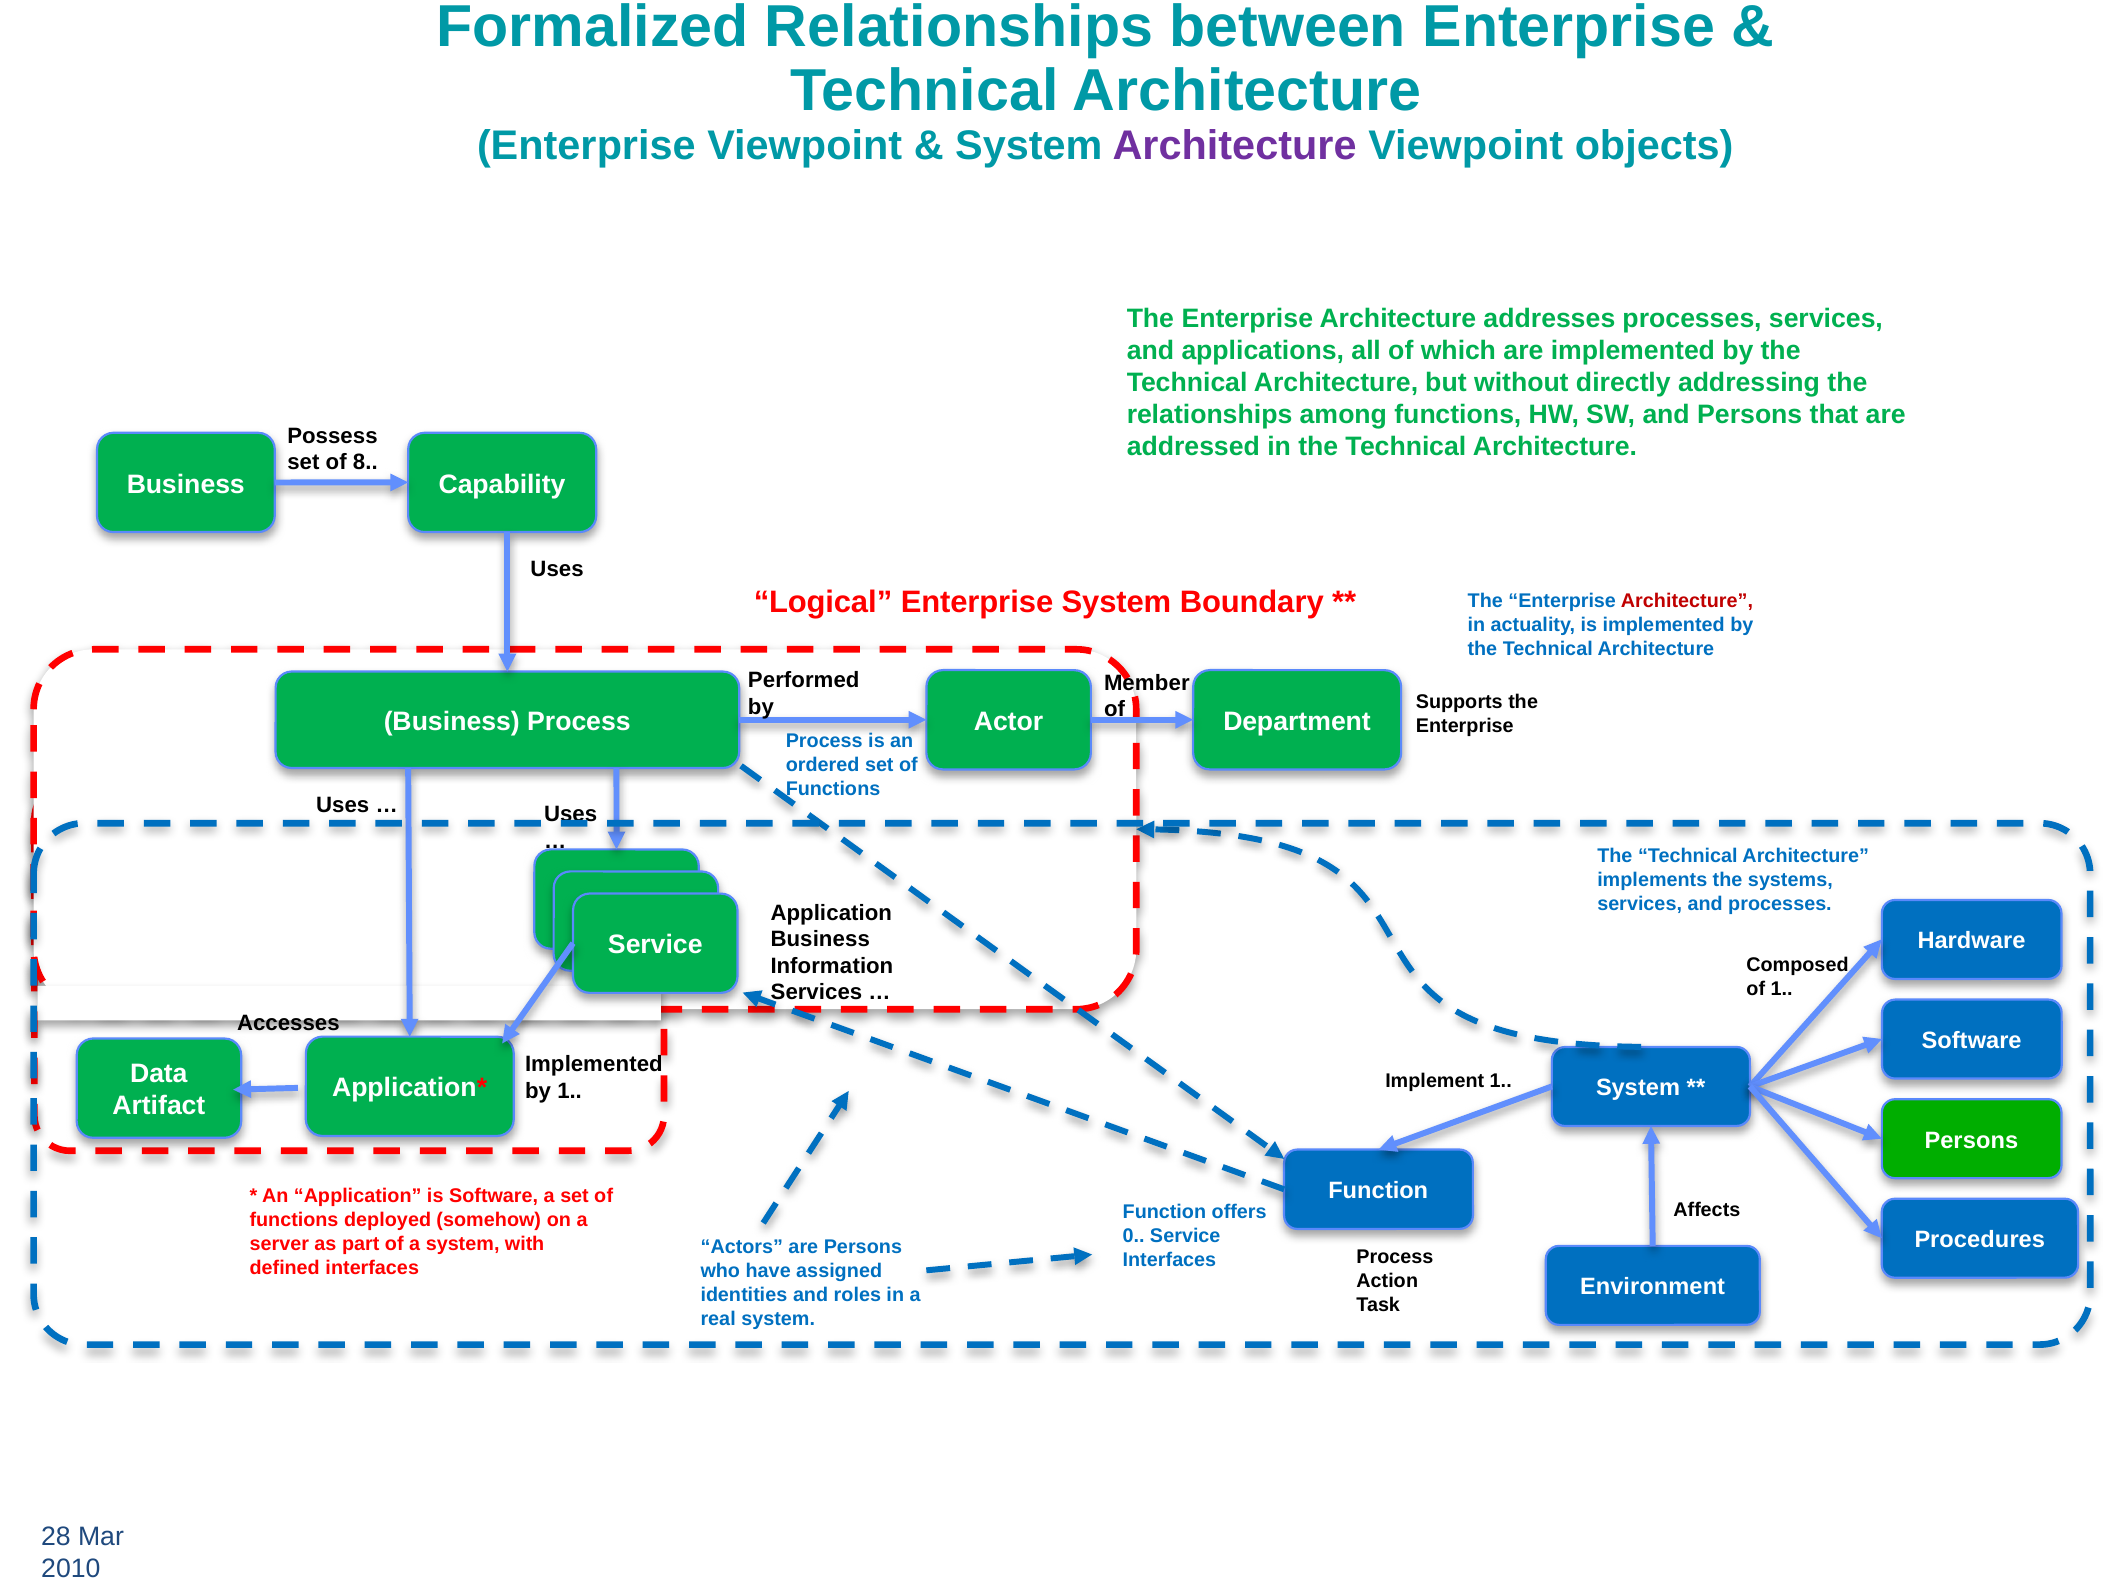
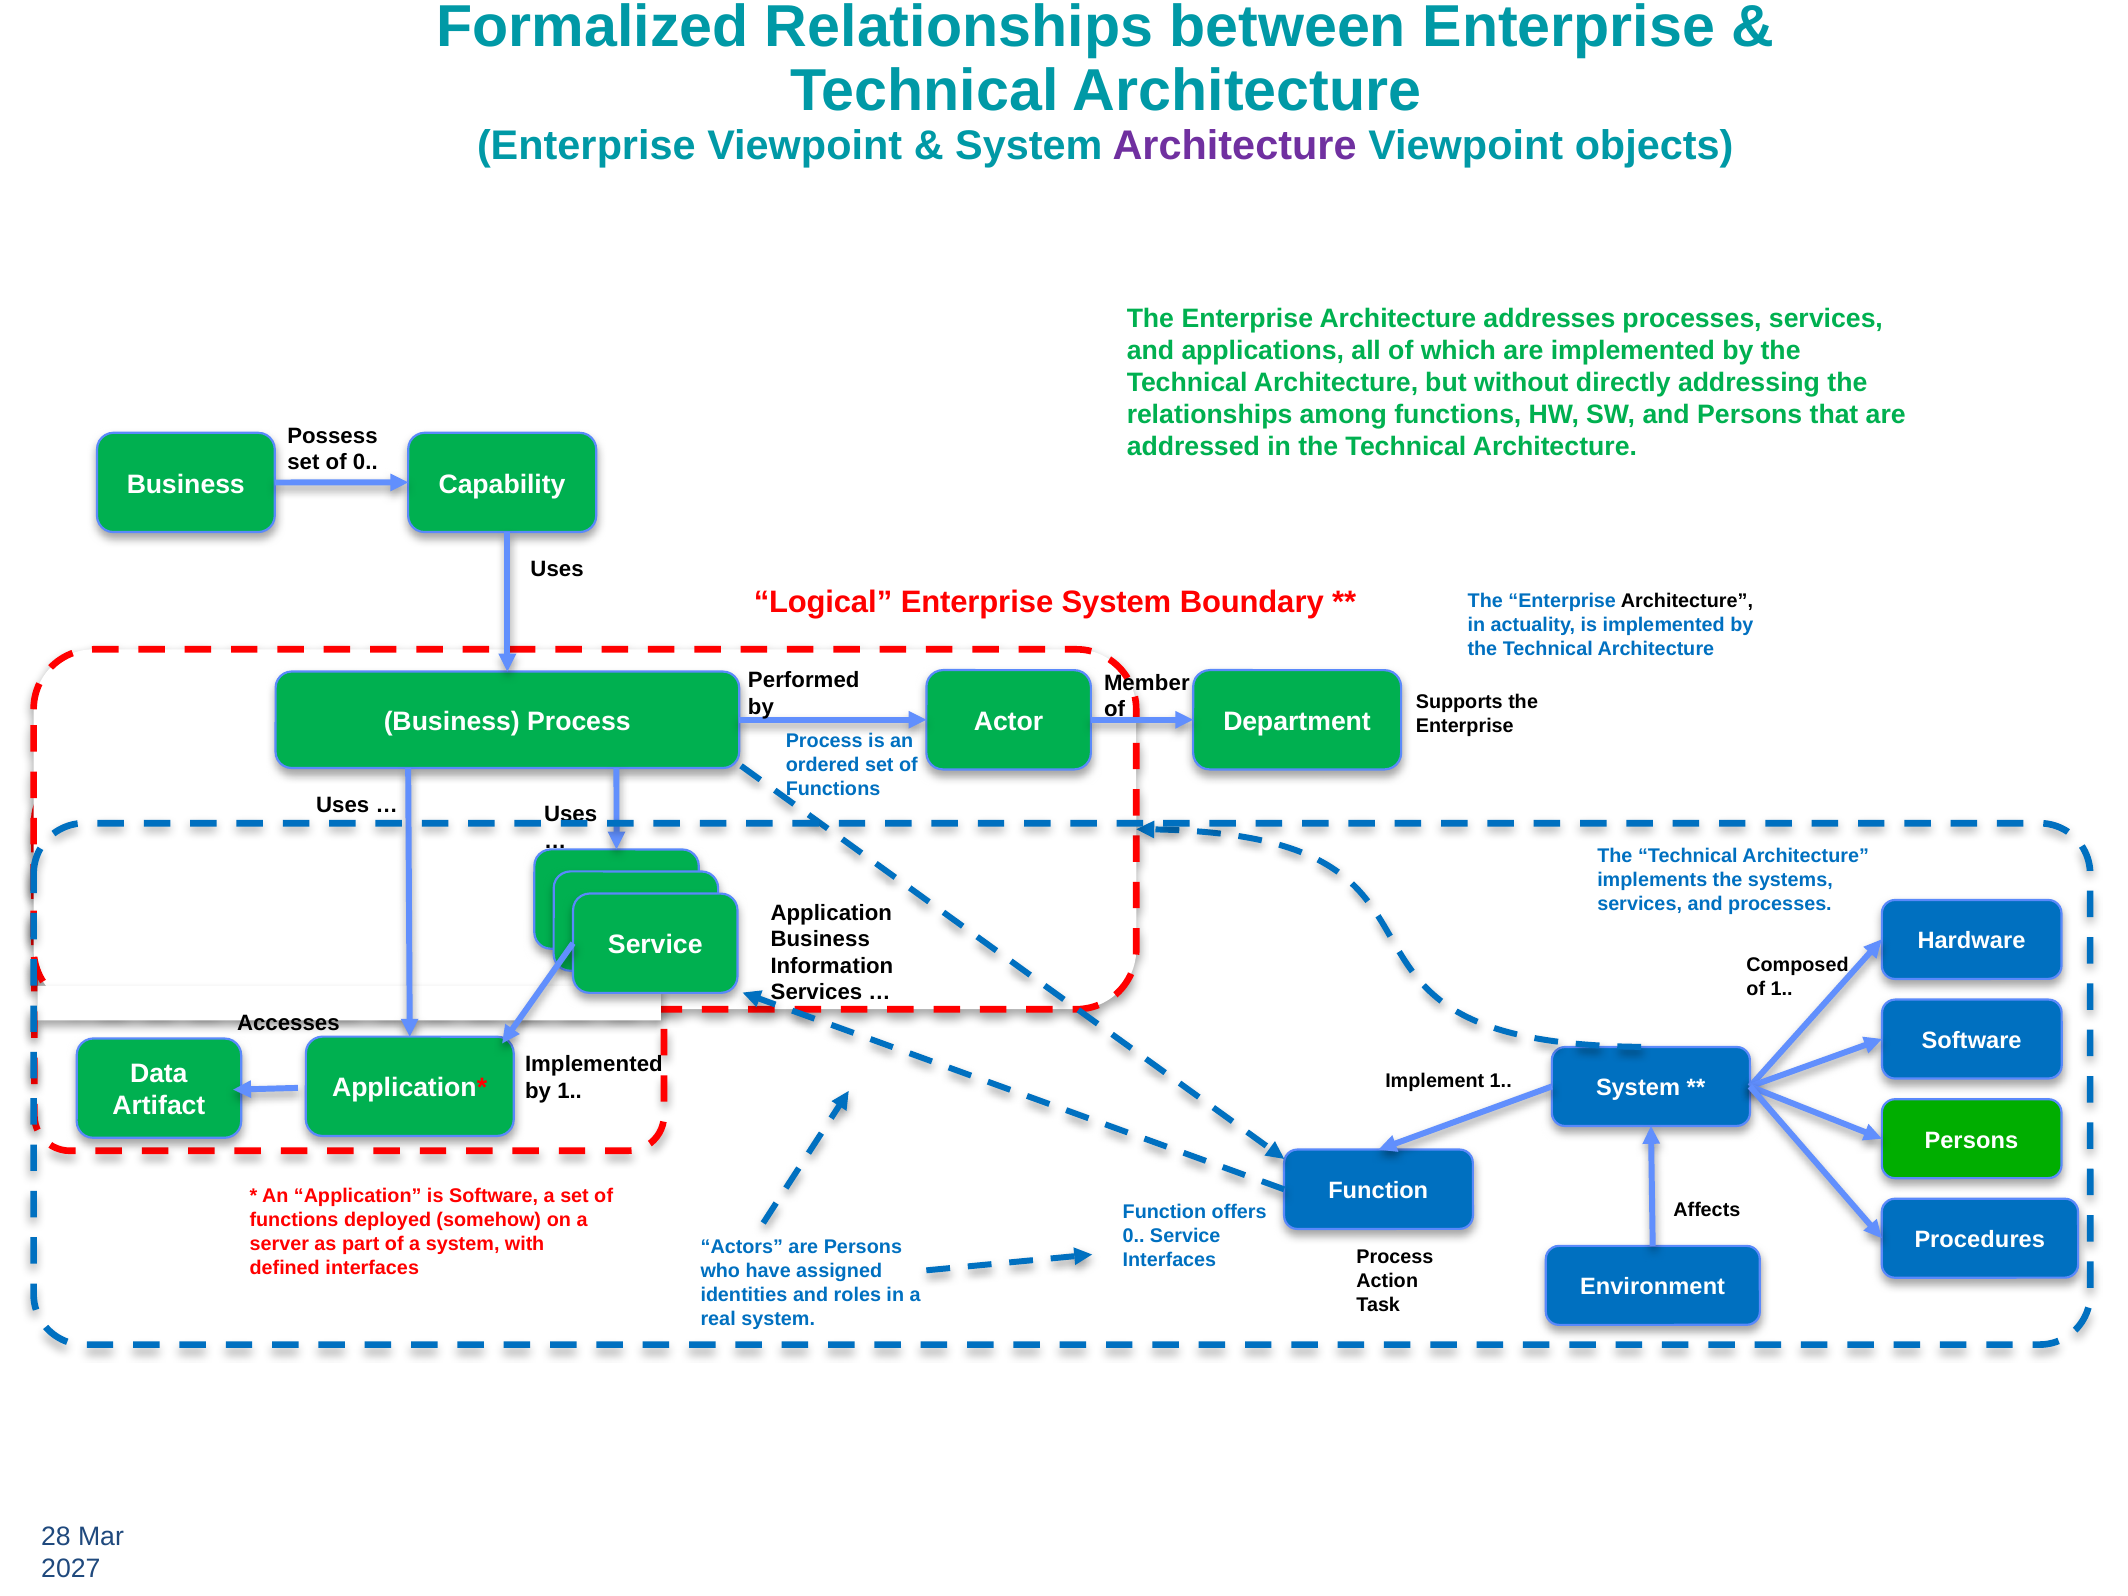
of 8: 8 -> 0 (365, 463)
Architecture colour: red -> black (1687, 601)
2010: 2010 -> 2027 (71, 1569)
